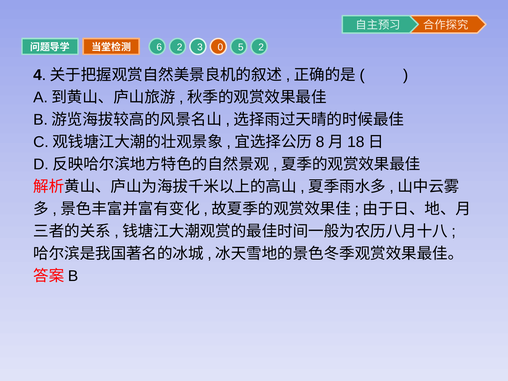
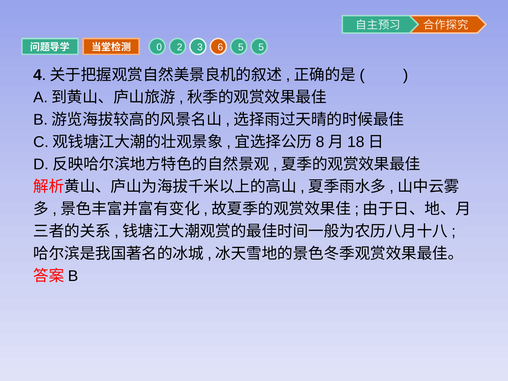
6: 6 -> 0 (159, 47)
0: 0 -> 6 (220, 47)
5 2: 2 -> 5 (261, 47)
